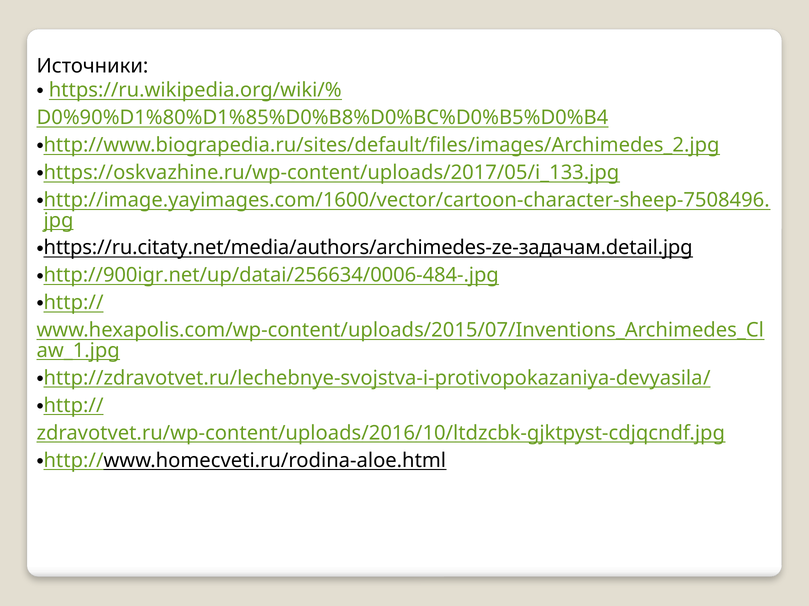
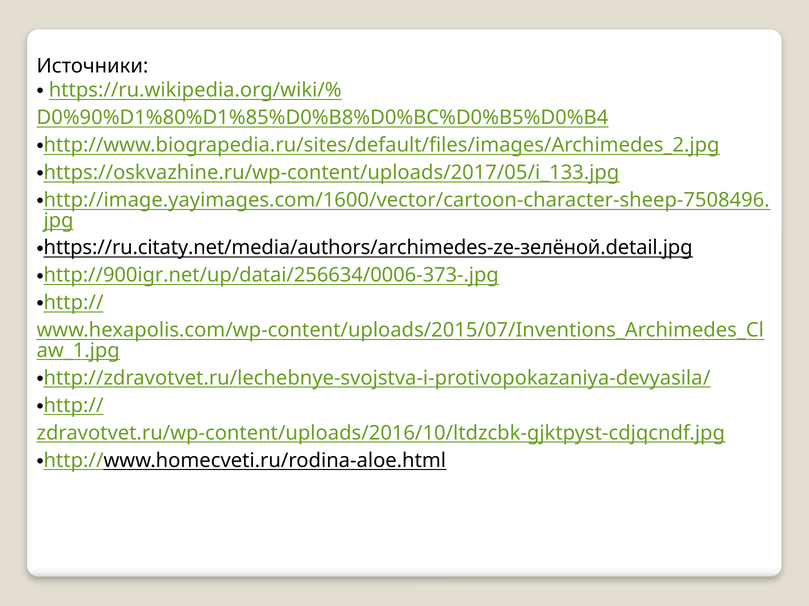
https://ru.citaty.net/media/authors/archimedes-ze-задачам.detail.jpg: https://ru.citaty.net/media/authors/archimedes-ze-задачам.detail.jpg -> https://ru.citaty.net/media/authors/archimedes-ze-зелёной.detail.jpg (368, 248)
http://900igr.net/up/datai/256634/0006-484-.jpg: http://900igr.net/up/datai/256634/0006-484-.jpg -> http://900igr.net/up/datai/256634/0006-373-.jpg (271, 276)
